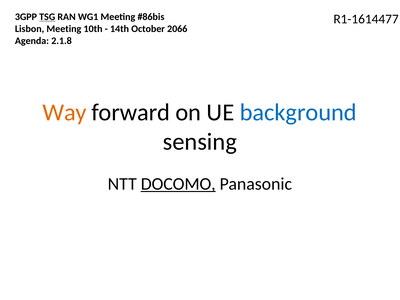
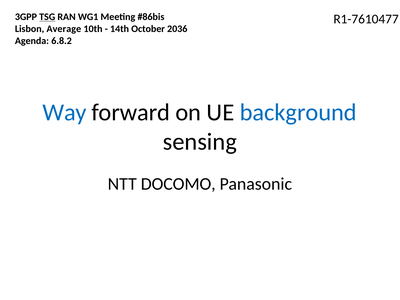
R1-1614477: R1-1614477 -> R1-7610477 (366, 19)
Lisbon Meeting: Meeting -> Average (64, 29)
2066: 2066 -> 2036 (177, 29)
2.1.8: 2.1.8 -> 6.8.2 (62, 41)
Way colour: orange -> blue (65, 112)
DOCOMO underline: present -> none (178, 184)
